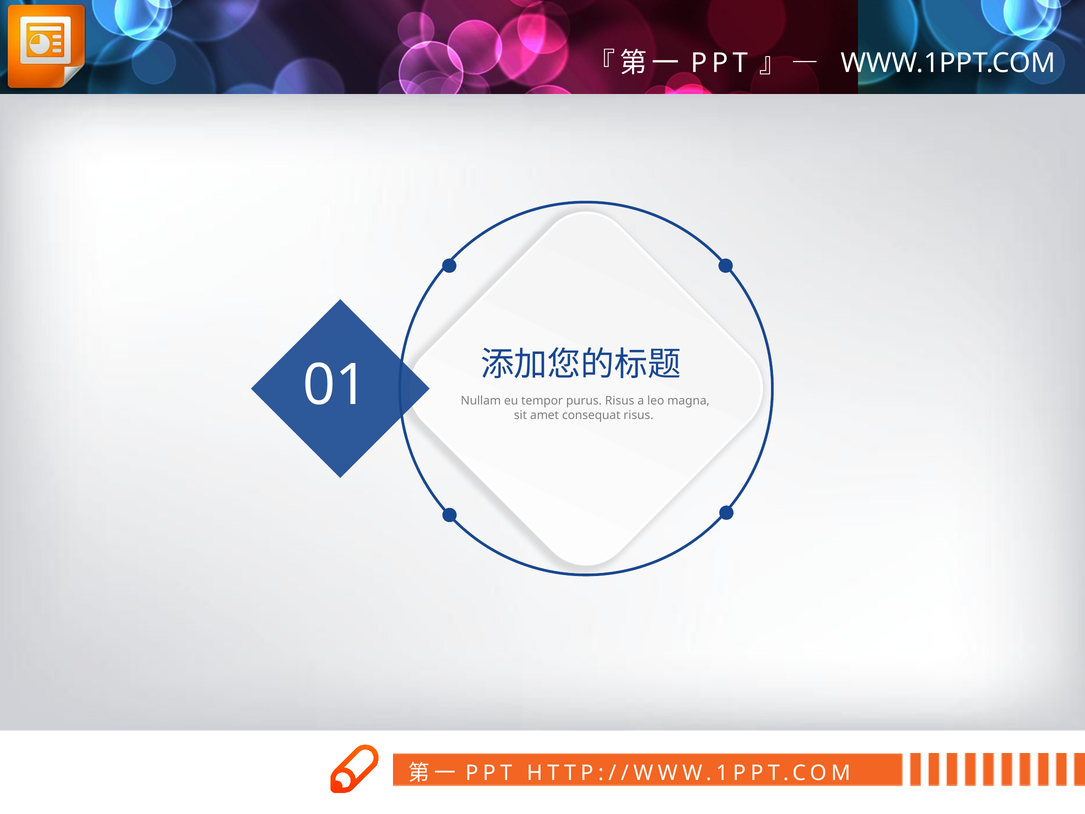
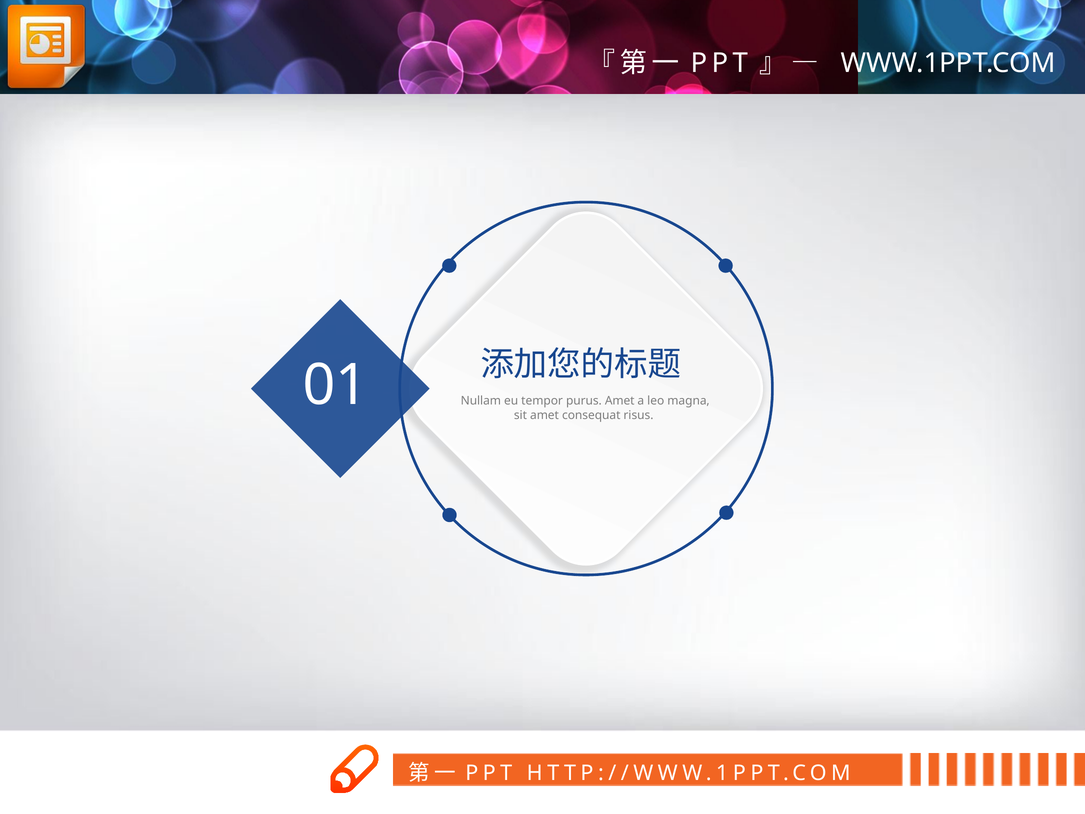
purus Risus: Risus -> Amet (620, 401)
